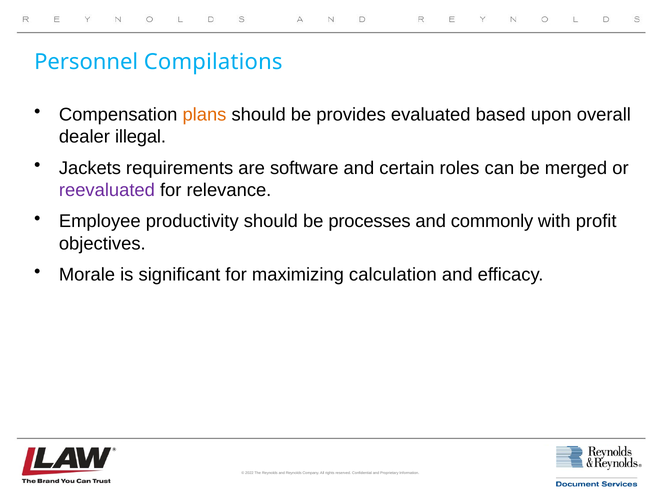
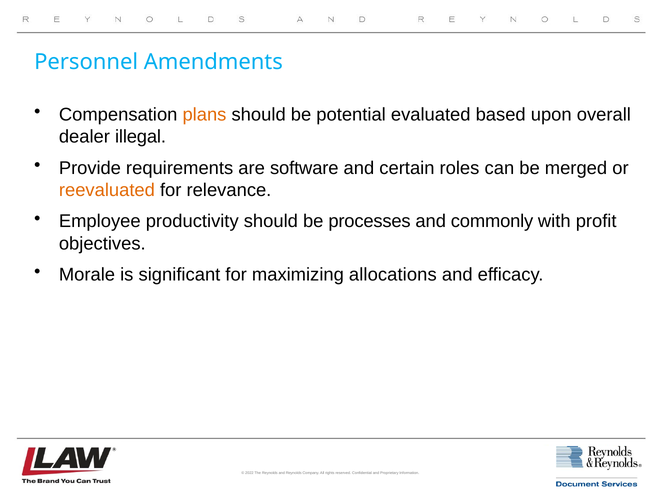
Compilations: Compilations -> Amendments (213, 62)
provides: provides -> potential (351, 115)
Jackets: Jackets -> Provide (90, 168)
reevaluated colour: purple -> orange (107, 190)
calculation: calculation -> allocations (393, 275)
